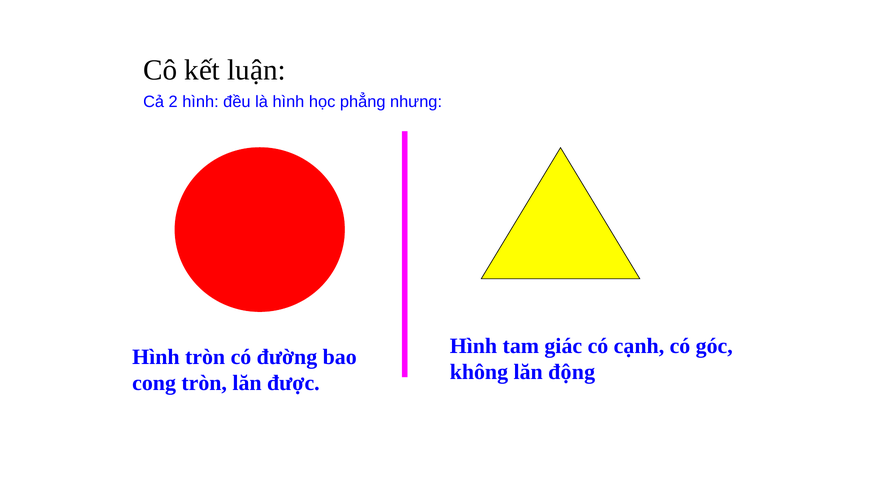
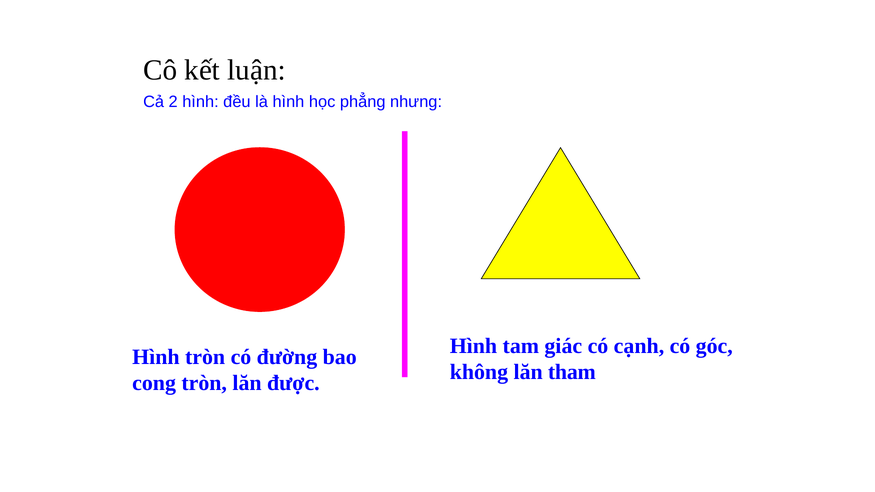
động: động -> tham (572, 372)
